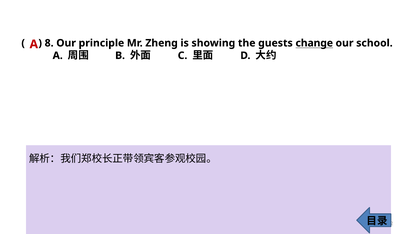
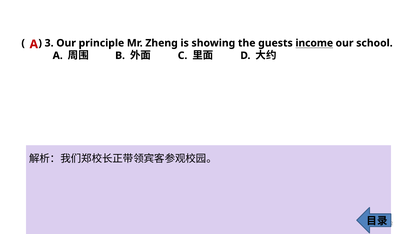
8: 8 -> 3 (49, 43)
change: change -> income (314, 43)
